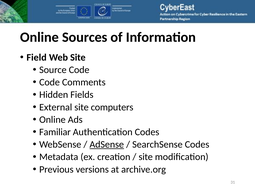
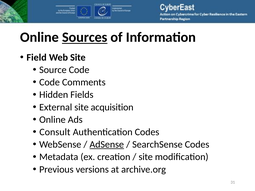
Sources underline: none -> present (85, 37)
computers: computers -> acquisition (112, 107)
Familiar: Familiar -> Consult (55, 132)
